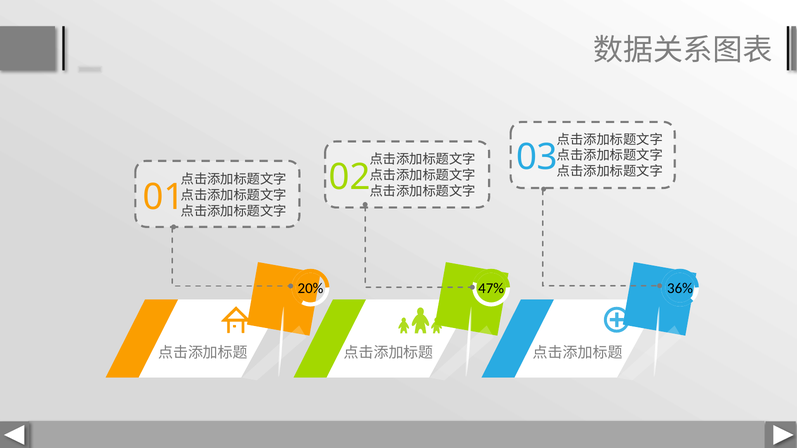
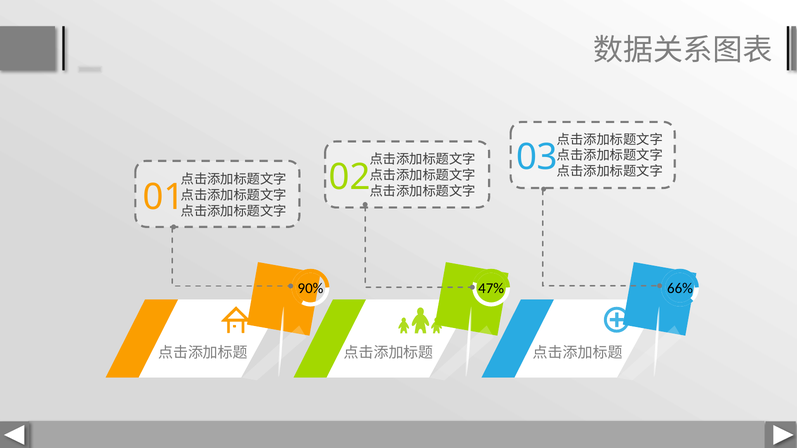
20%: 20% -> 90% (310, 288)
36%: 36% -> 66% (680, 288)
